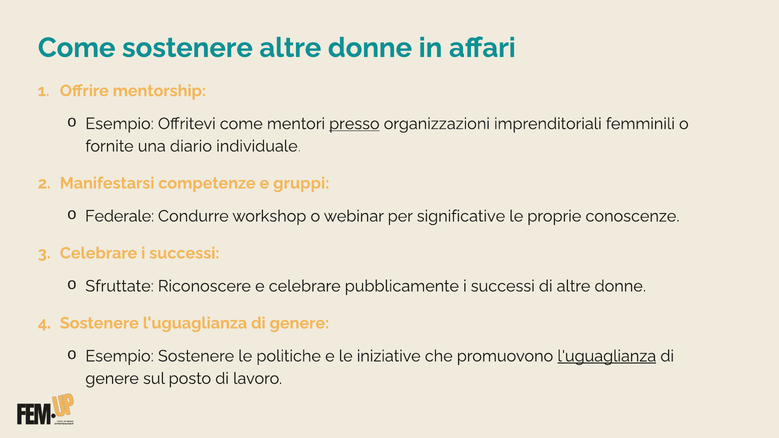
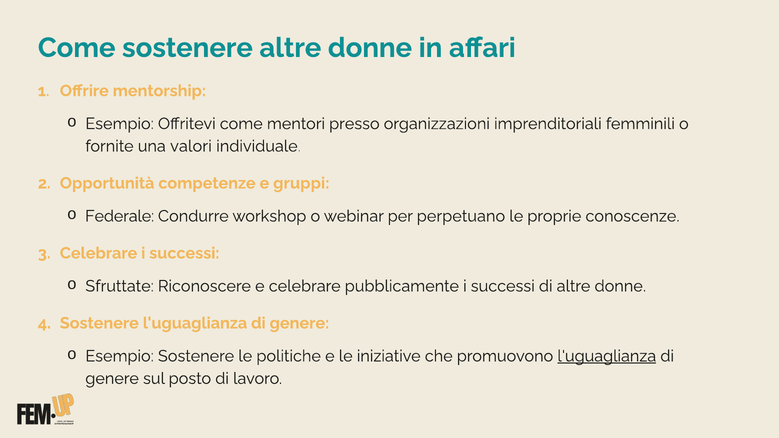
presso underline: present -> none (354, 124)
diario: diario -> valori (191, 146)
Manifestarsi: Manifestarsi -> Opportunità (107, 183)
significative: significative -> perpetuano (461, 216)
